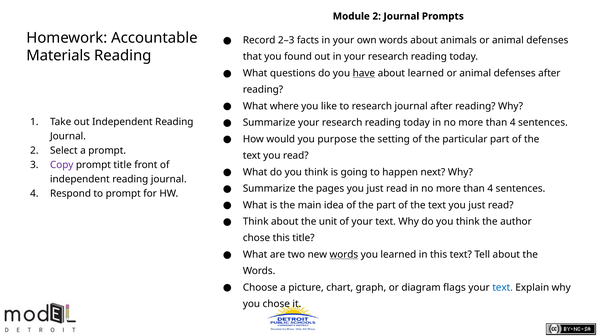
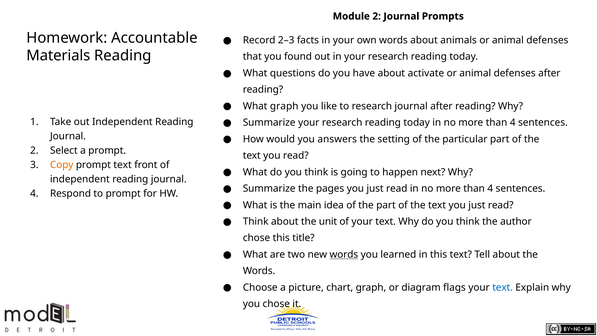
have underline: present -> none (364, 73)
about learned: learned -> activate (426, 73)
What where: where -> graph (284, 106)
purpose: purpose -> answers (337, 139)
Copy colour: purple -> orange (62, 165)
prompt title: title -> text (123, 165)
